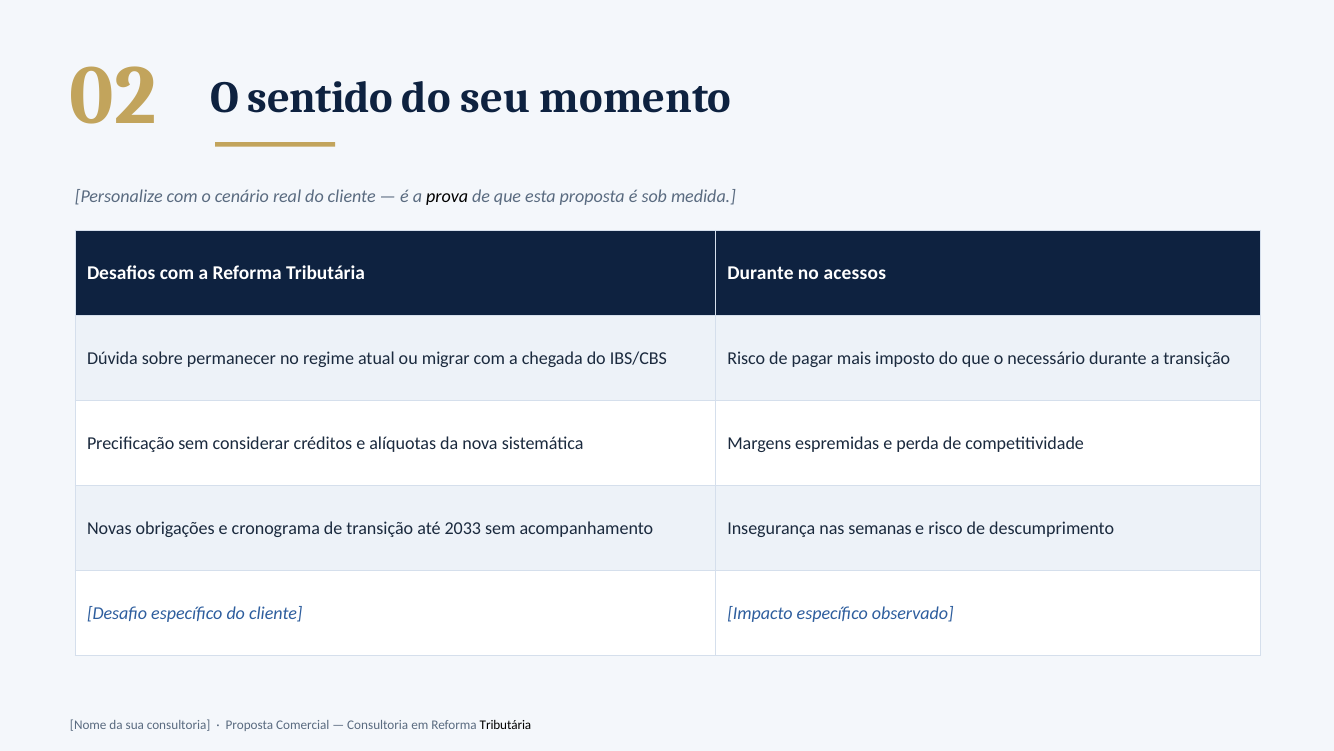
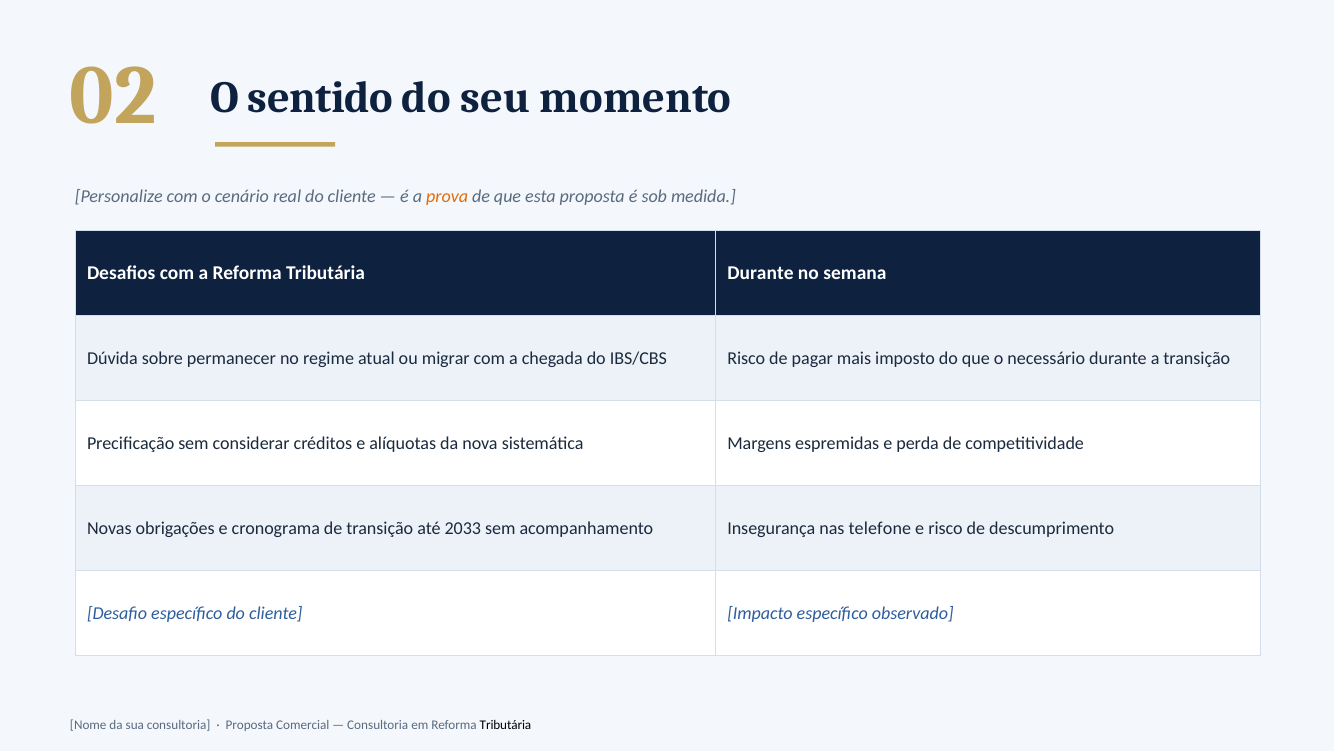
prova colour: black -> orange (447, 196)
acessos: acessos -> semana (855, 273)
semanas: semanas -> telefone (880, 528)
